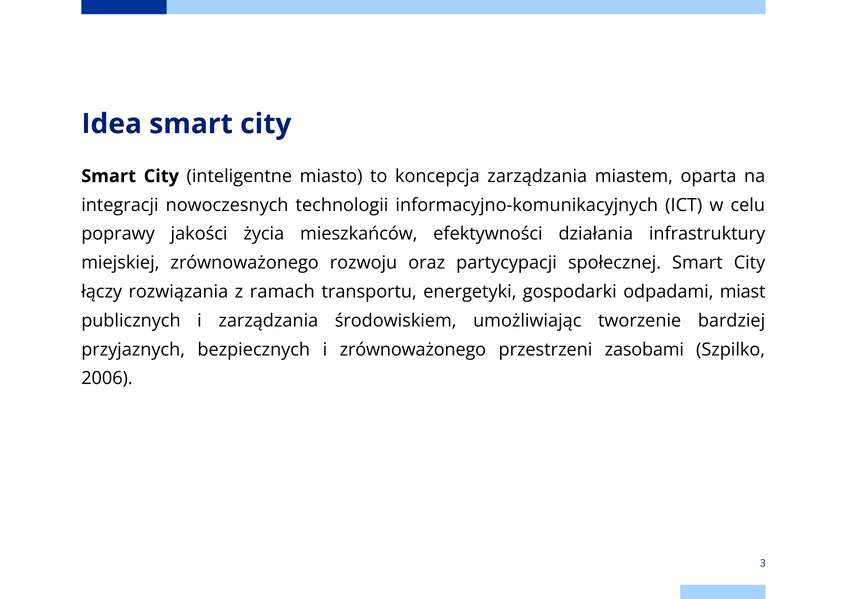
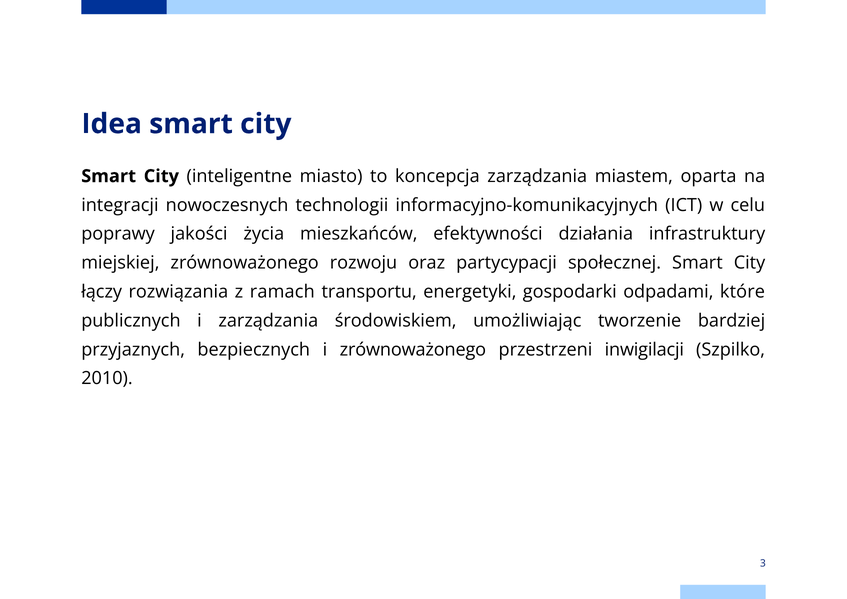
miast: miast -> które (742, 292)
zasobami: zasobami -> inwigilacji (644, 349)
2006: 2006 -> 2010 (107, 378)
